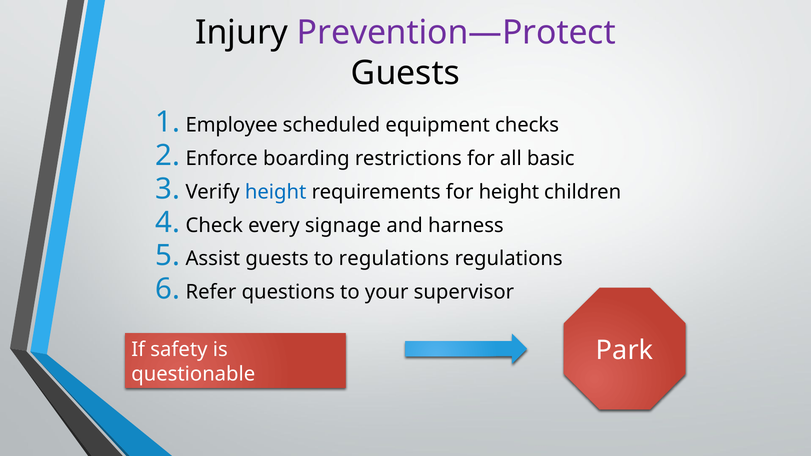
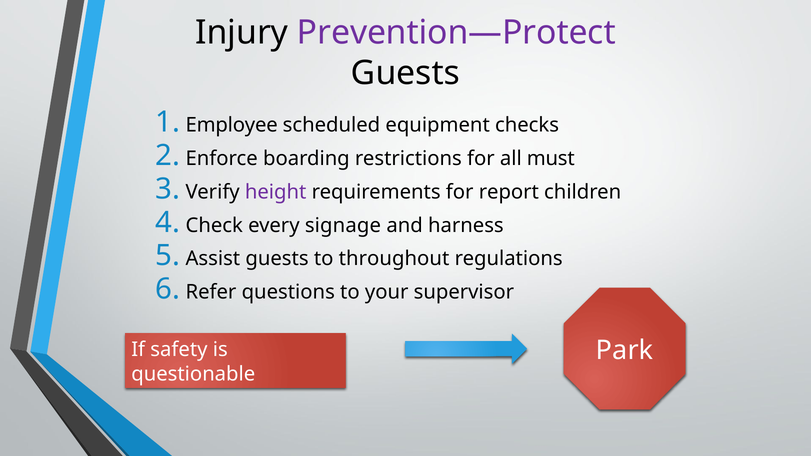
basic: basic -> must (551, 159)
height colour: blue -> purple (276, 192)
for height: height -> report (509, 192)
to regulations: regulations -> throughout (394, 259)
